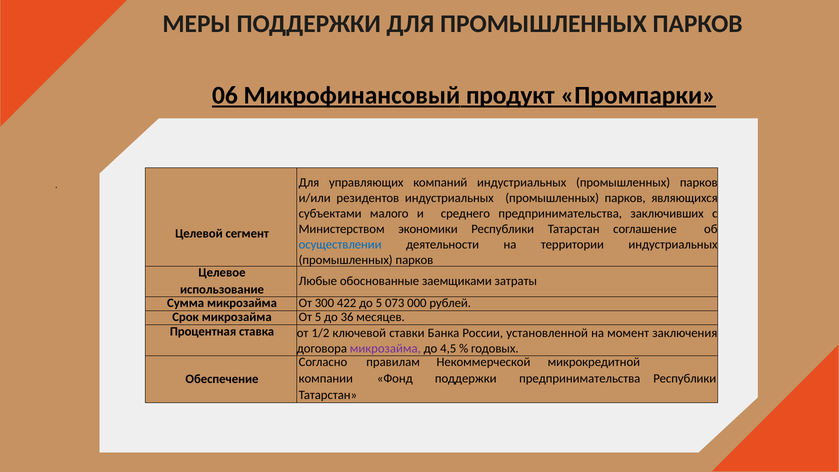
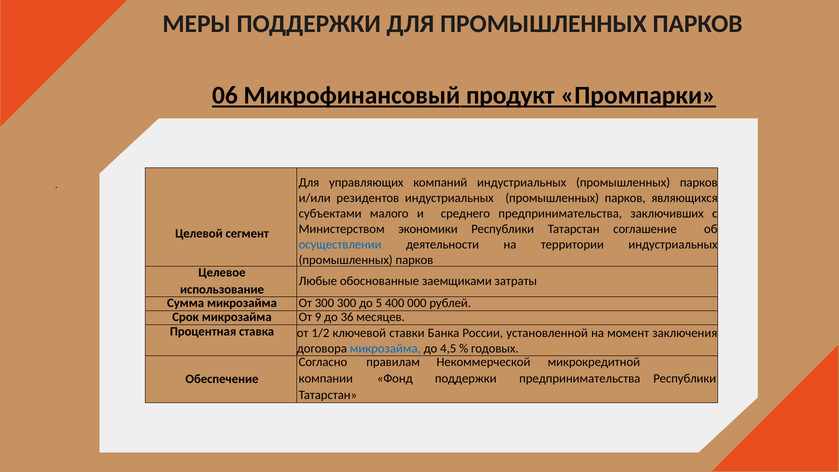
300 422: 422 -> 300 (347, 303)
073: 073 -> 400 (395, 303)
От 5: 5 -> 9 (318, 317)
микрозайма colour: purple -> blue (385, 348)
